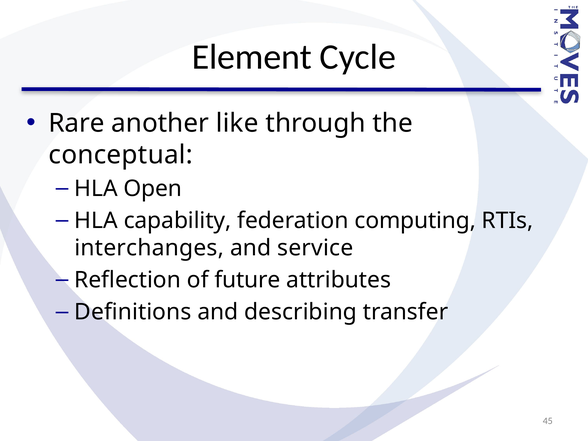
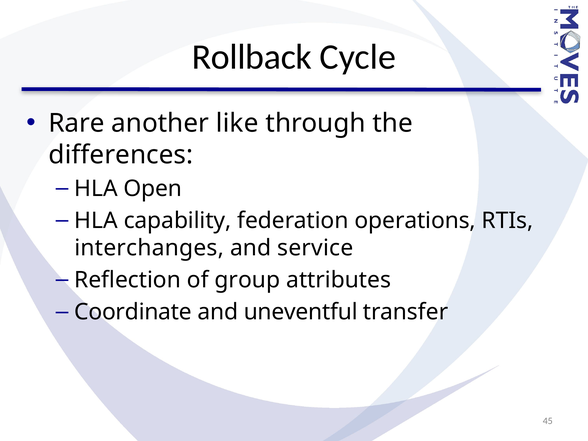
Element: Element -> Rollback (252, 57)
conceptual: conceptual -> differences (121, 155)
computing: computing -> operations (415, 221)
future: future -> group (247, 280)
Definitions: Definitions -> Coordinate (133, 312)
describing: describing -> uneventful (301, 312)
